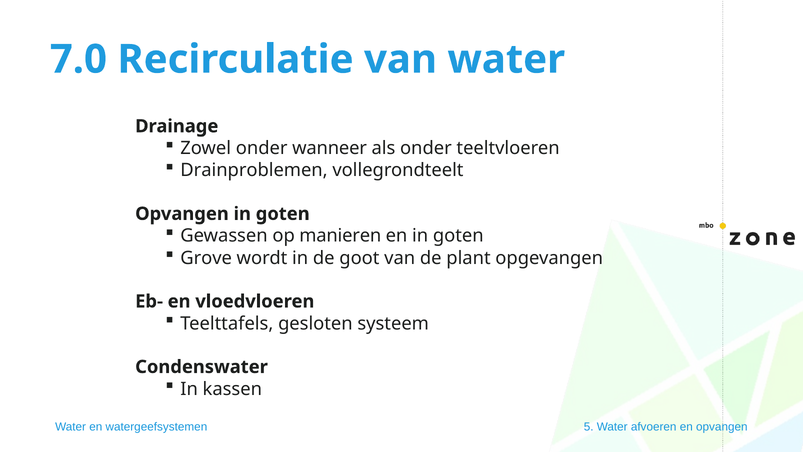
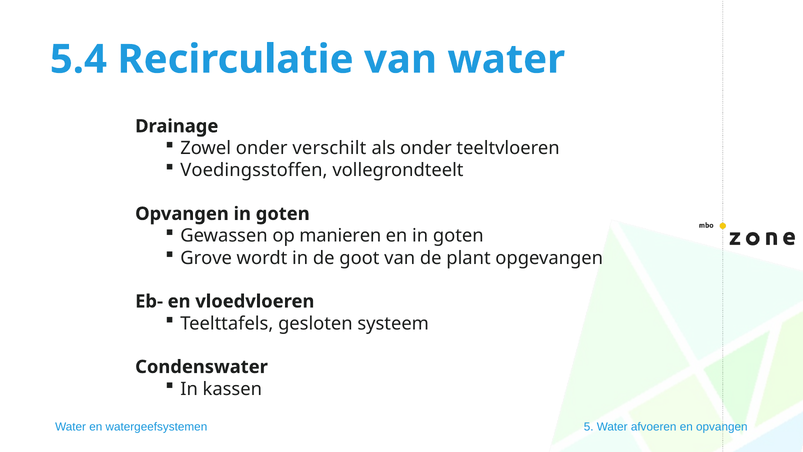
7.0: 7.0 -> 5.4 (78, 59)
wanneer: wanneer -> verschilt (329, 148)
Drainproblemen: Drainproblemen -> Voedingsstoffen (254, 170)
